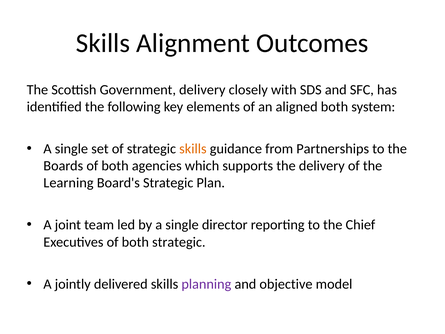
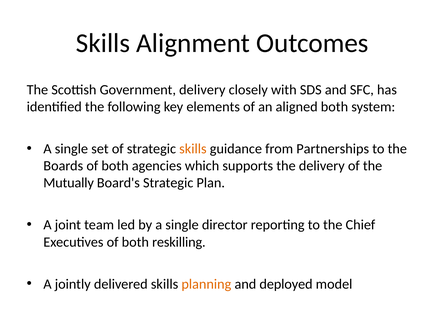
Learning: Learning -> Mutually (69, 183)
both strategic: strategic -> reskilling (179, 242)
planning colour: purple -> orange (206, 284)
objective: objective -> deployed (286, 284)
